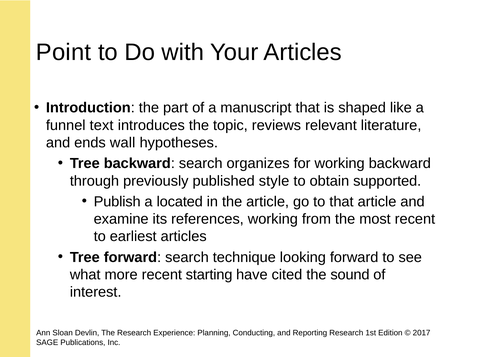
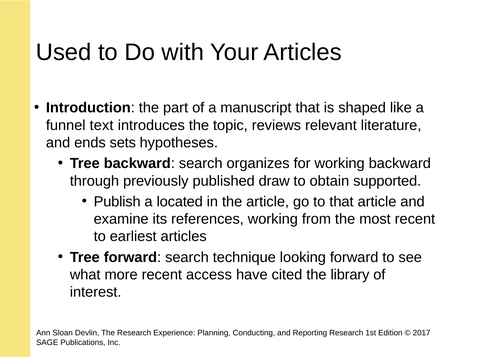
Point: Point -> Used (64, 53)
wall: wall -> sets (123, 143)
style: style -> draw (274, 181)
starting: starting -> access (209, 275)
sound: sound -> library (350, 275)
